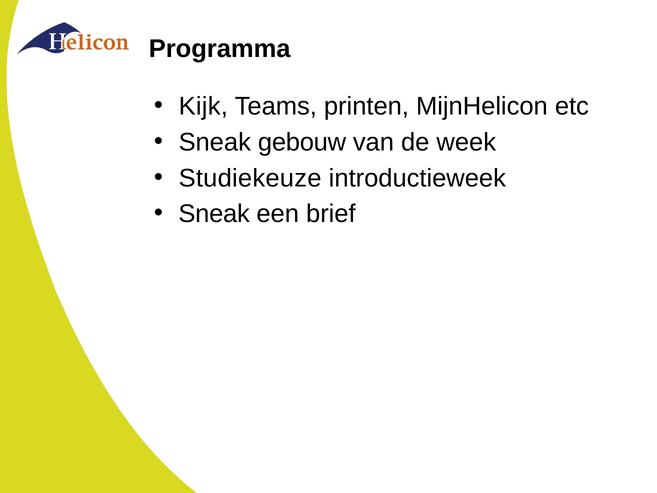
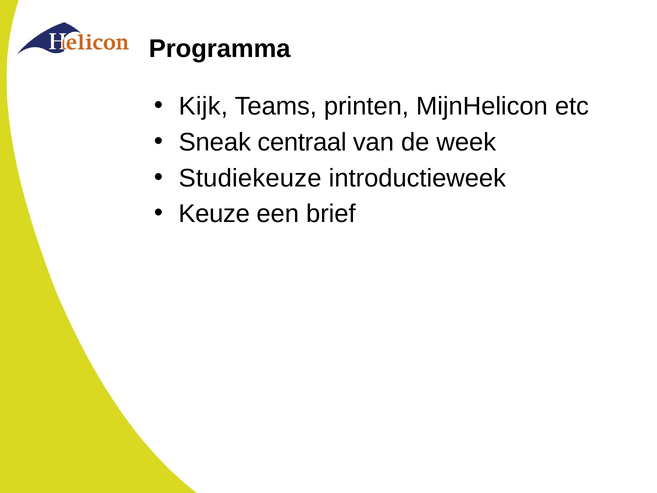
gebouw: gebouw -> centraal (302, 142)
Sneak: Sneak -> Keuze (214, 214)
